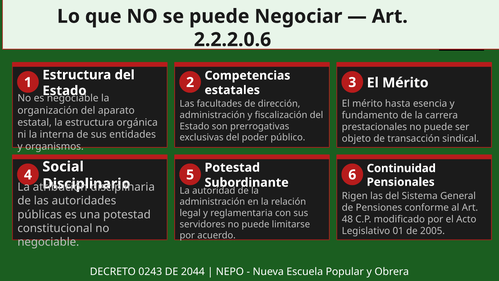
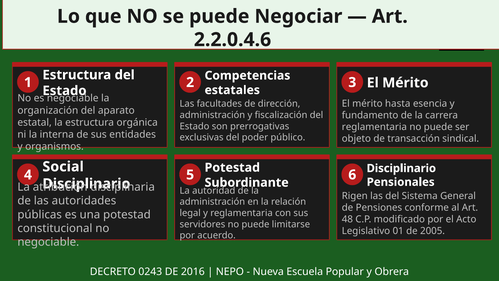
2.2.2.0.6: 2.2.2.0.6 -> 2.2.0.4.6 (233, 40)
prestacionales: prestacionales -> reglamentaria (374, 127)
Continuidad: Continuidad -> Disciplinario (401, 168)
2044: 2044 -> 2016 (193, 271)
